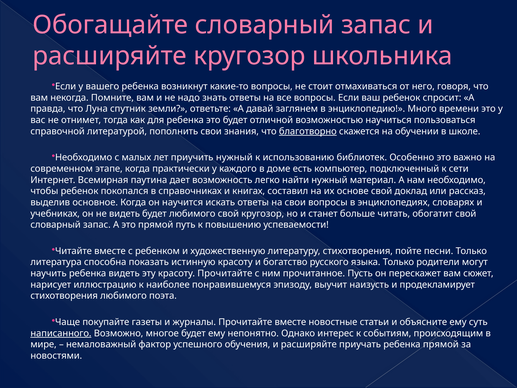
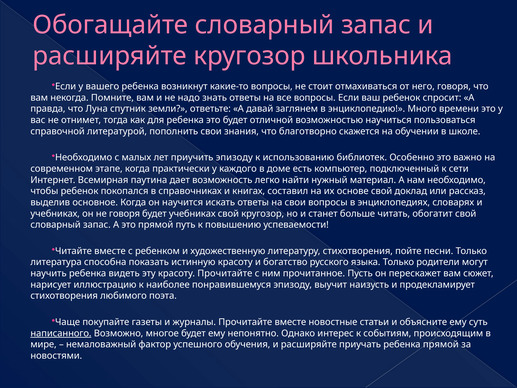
благотворно underline: present -> none (308, 131)
приучить нужный: нужный -> эпизоду (234, 157)
не видеть: видеть -> говоря (124, 213)
будет любимого: любимого -> учебниках (192, 213)
